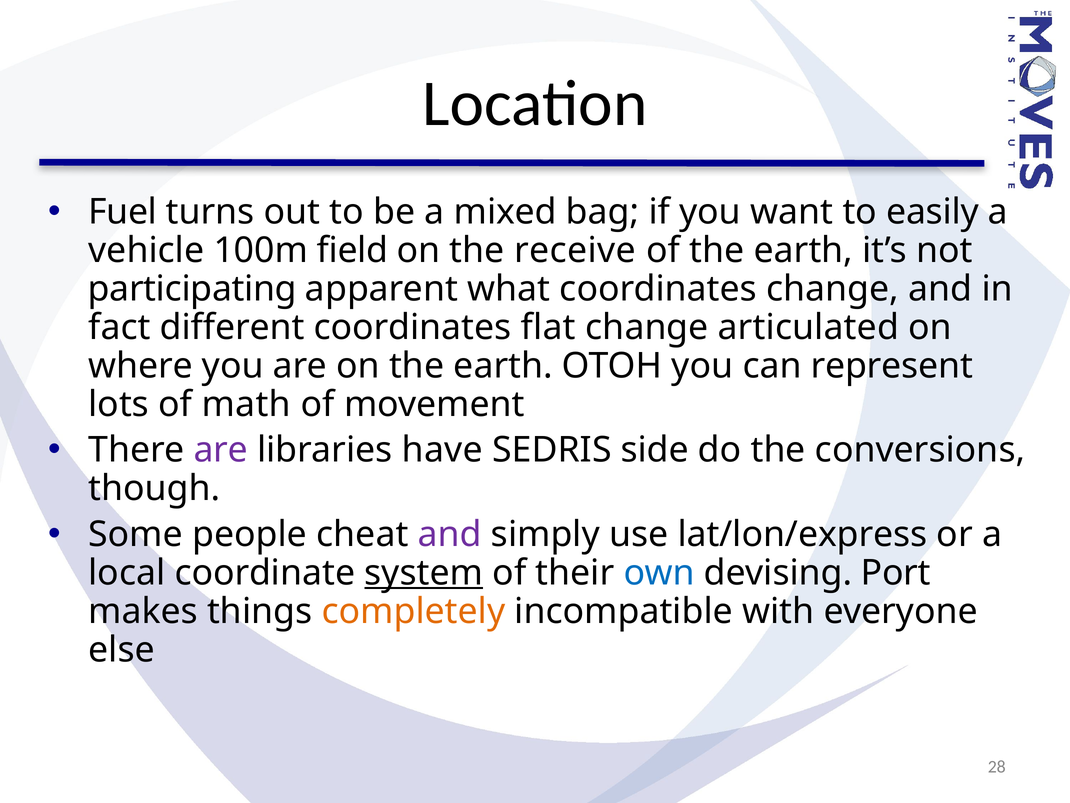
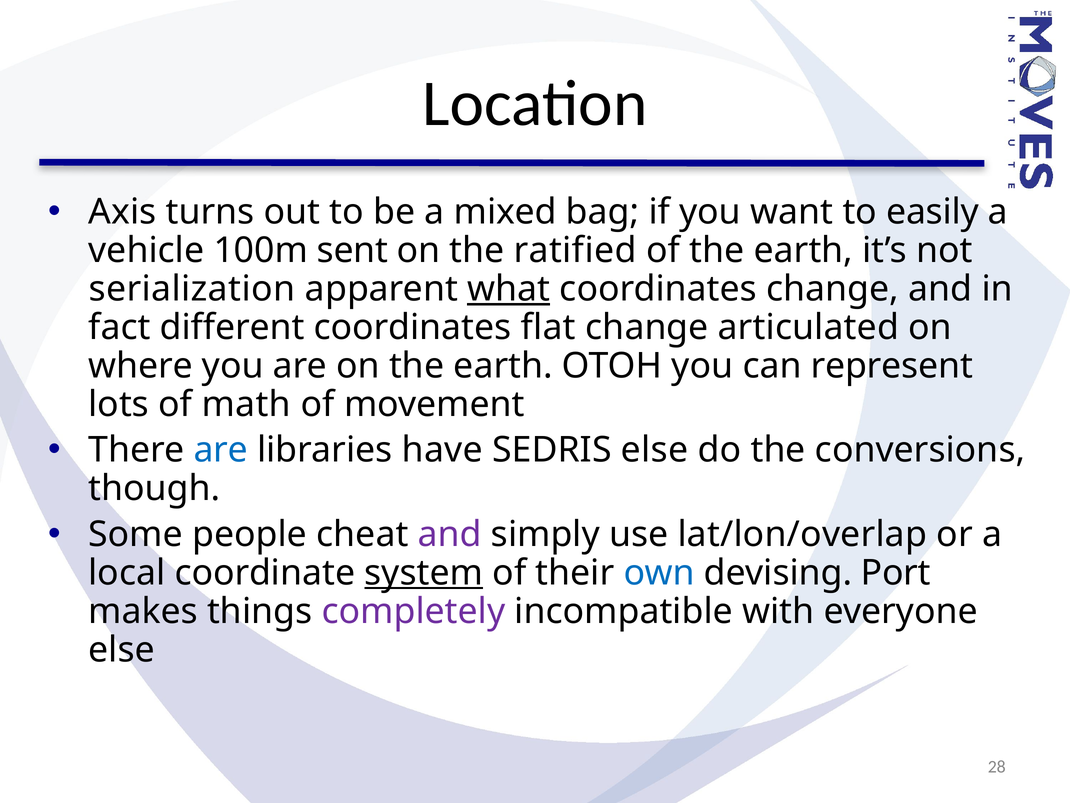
Fuel: Fuel -> Axis (122, 212)
field: field -> sent (353, 250)
receive: receive -> ratified (575, 250)
participating: participating -> serialization (192, 289)
what underline: none -> present (509, 289)
are colour: purple -> blue (221, 450)
SEDRIS side: side -> else (655, 450)
lat/lon/express: lat/lon/express -> lat/lon/overlap (802, 534)
completely colour: orange -> purple (413, 611)
